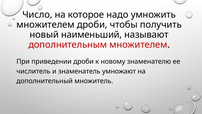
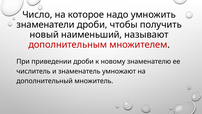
множителем: множителем -> знаменатели (45, 25)
